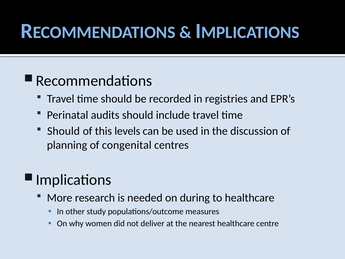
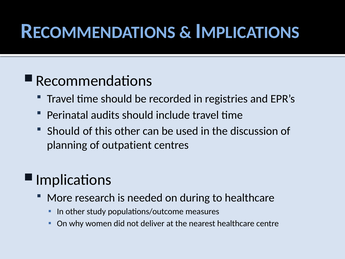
this levels: levels -> other (127, 131)
congenital: congenital -> outpatient (127, 145)
